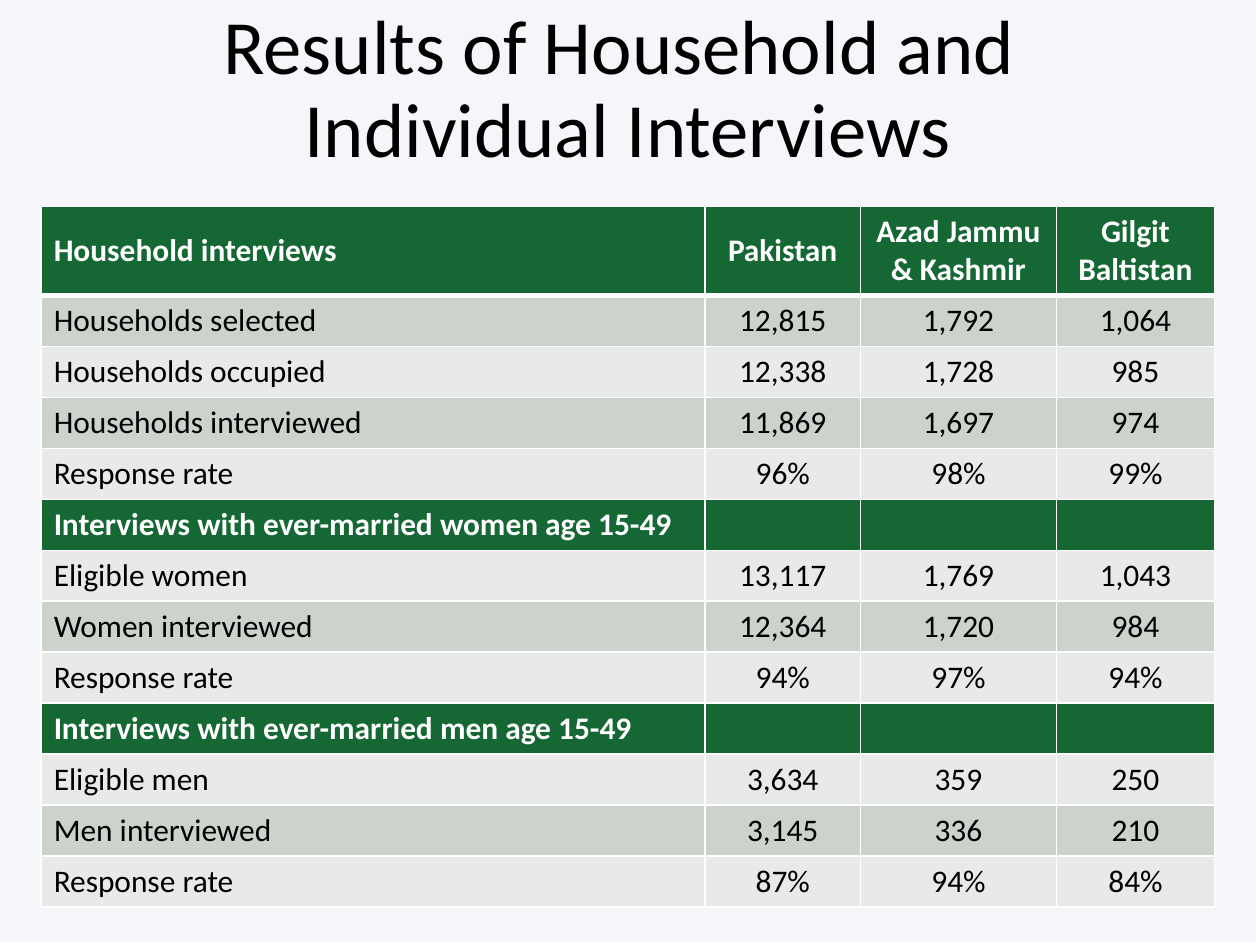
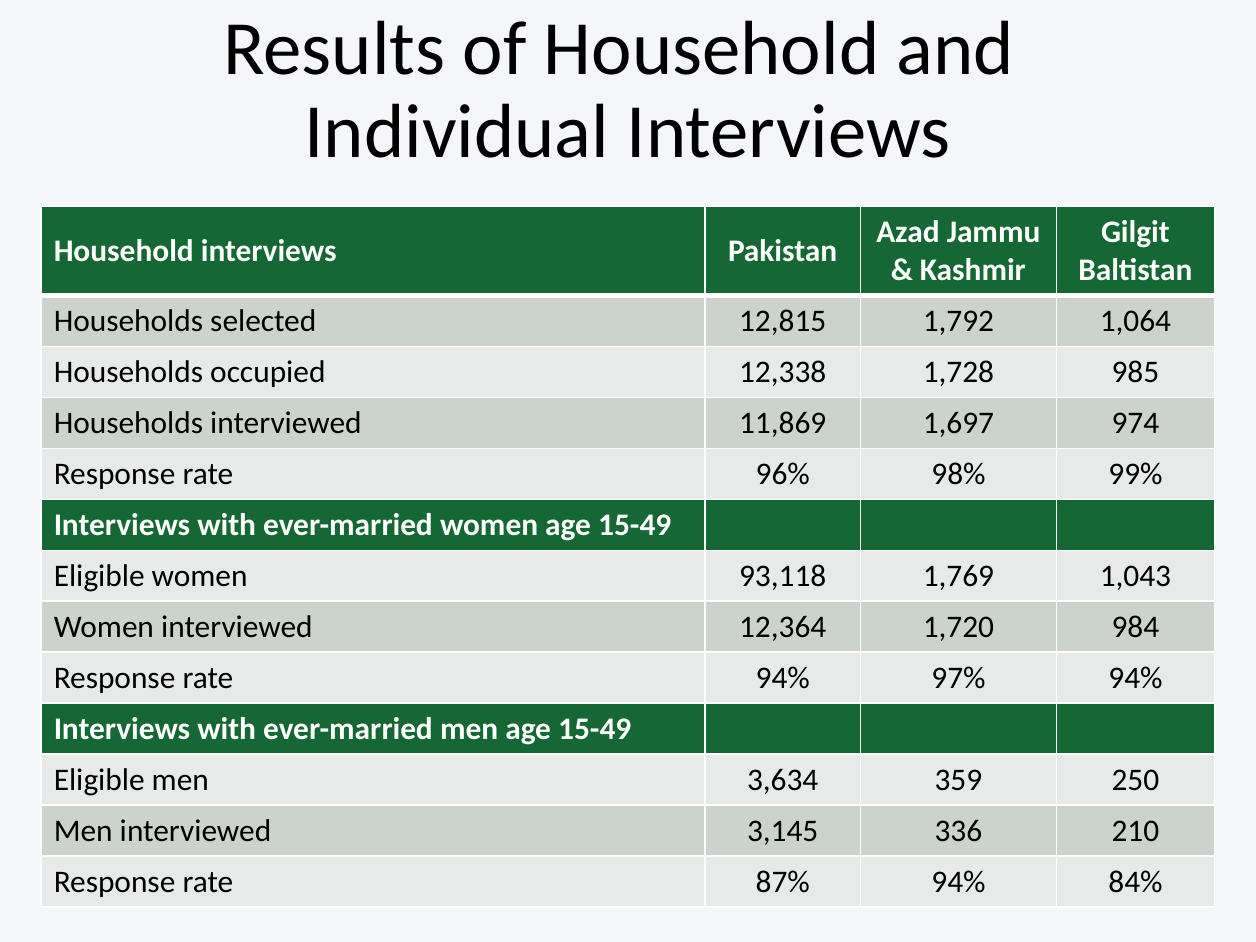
13,117: 13,117 -> 93,118 (783, 576)
